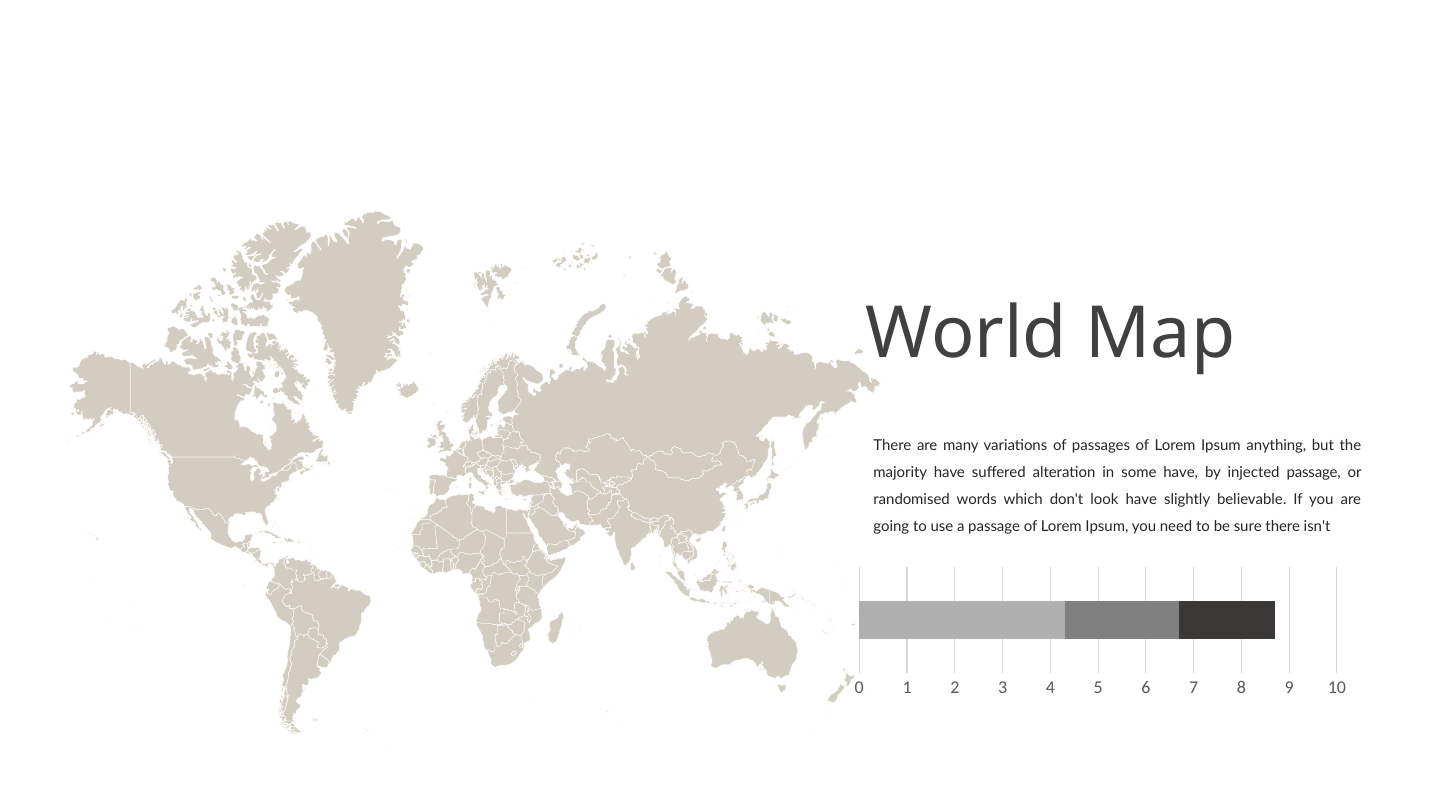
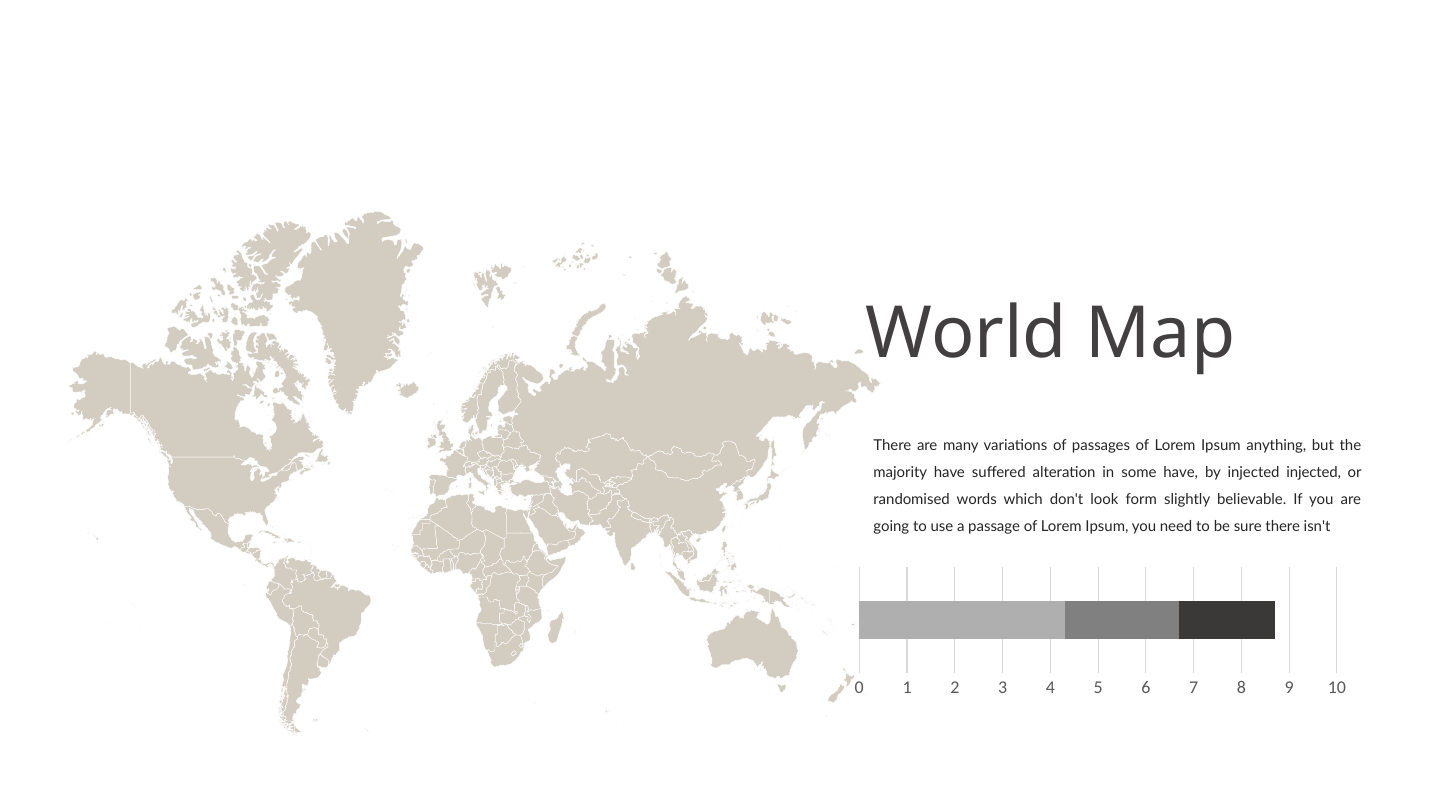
injected passage: passage -> injected (1314, 472)
look have: have -> form (1141, 499)
